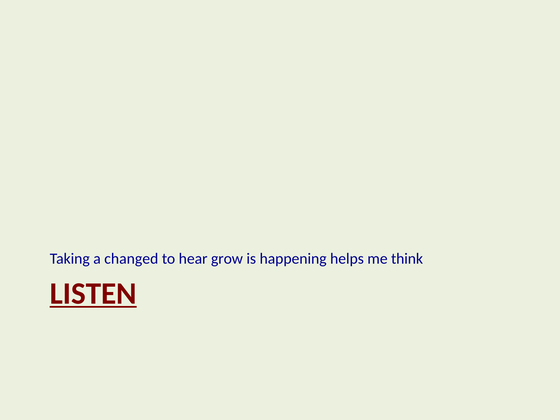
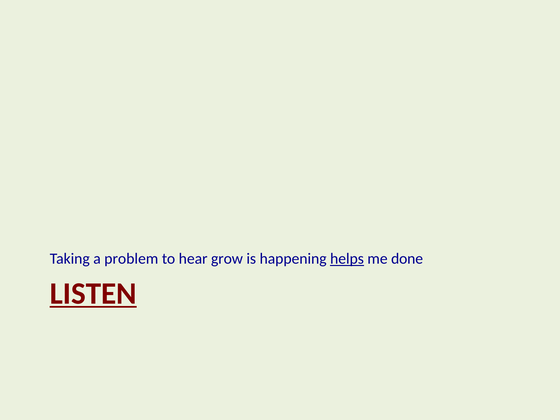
changed: changed -> problem (131, 259)
helps underline: none -> present (347, 259)
think: think -> done (407, 259)
